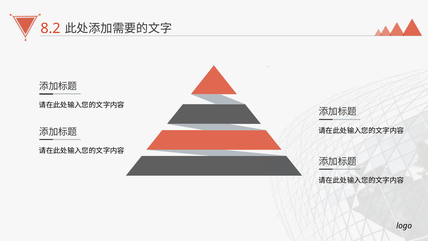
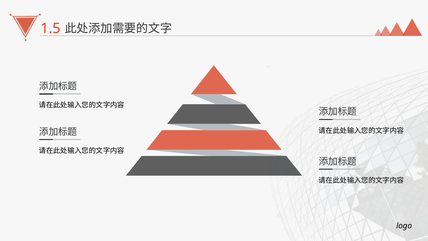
8.2: 8.2 -> 1.5 (51, 28)
